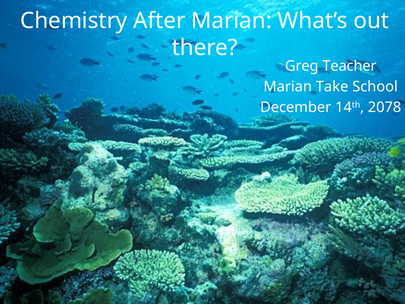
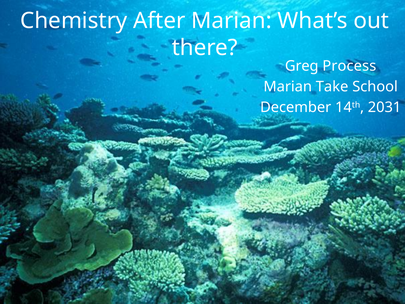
Teacher: Teacher -> Process (349, 66)
2078: 2078 -> 2031 (385, 107)
